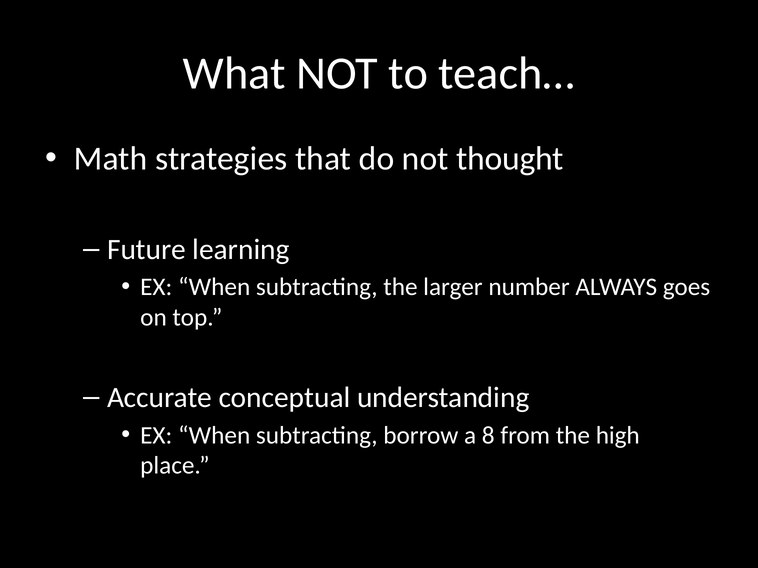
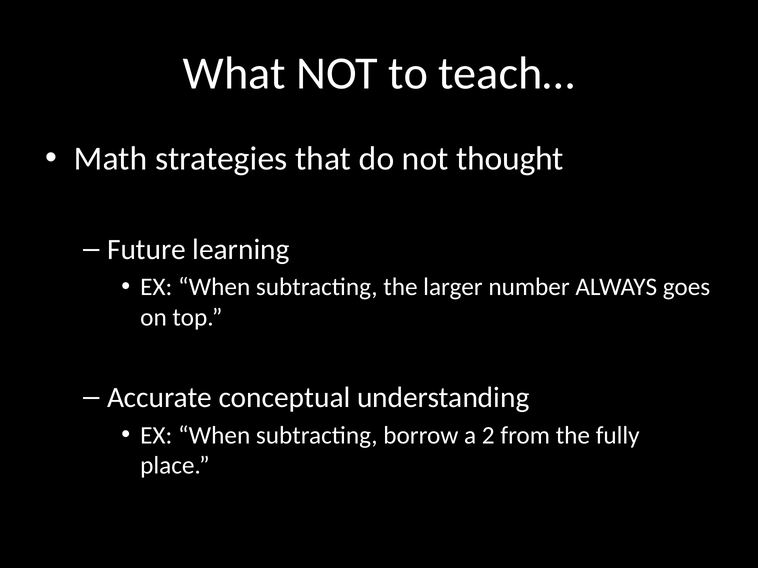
8: 8 -> 2 (488, 436)
high: high -> fully (618, 436)
